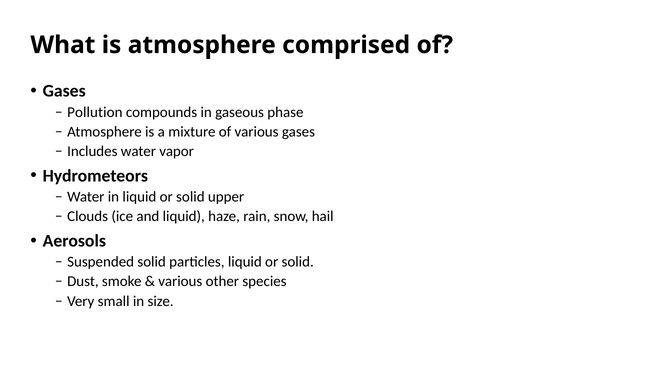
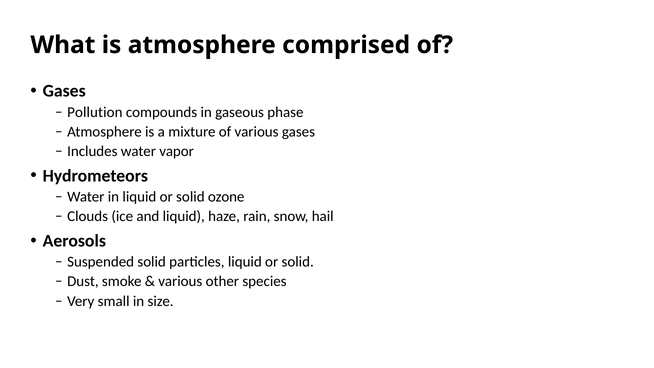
upper: upper -> ozone (226, 197)
